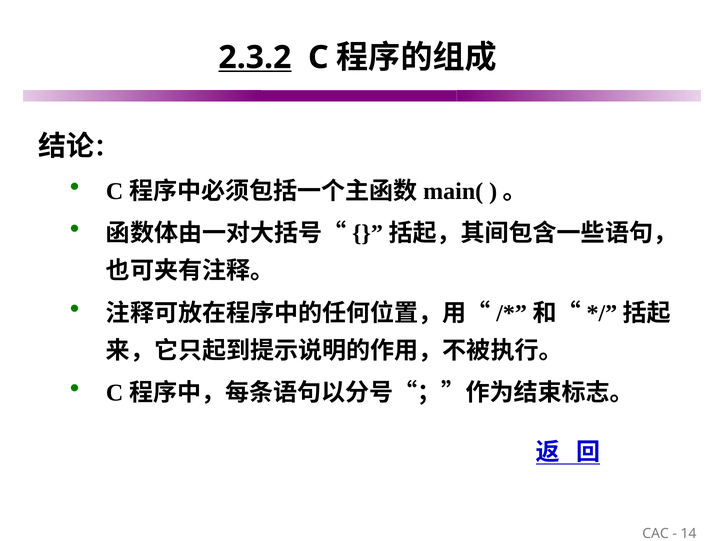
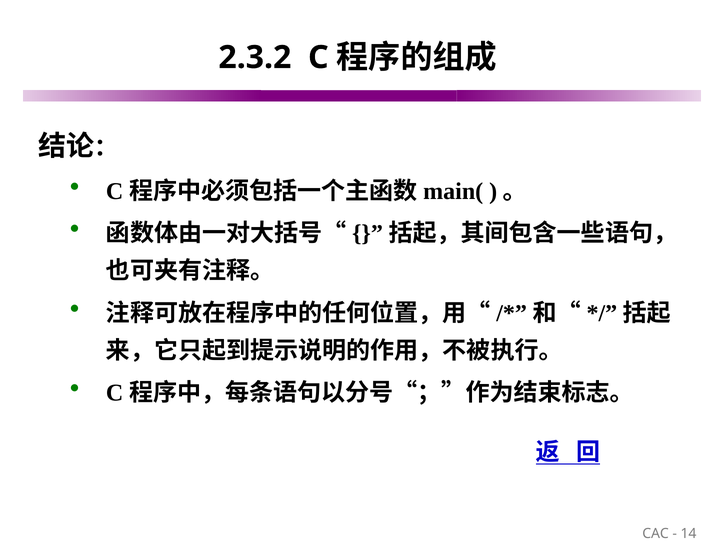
2.3.2 underline: present -> none (255, 57)
